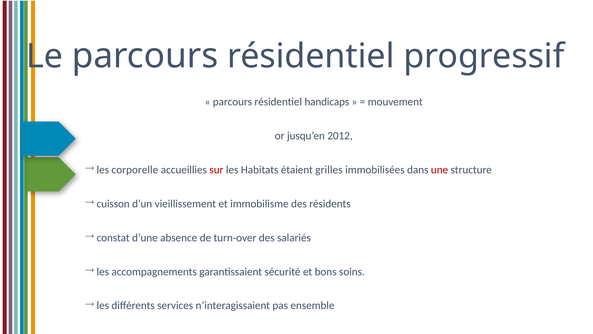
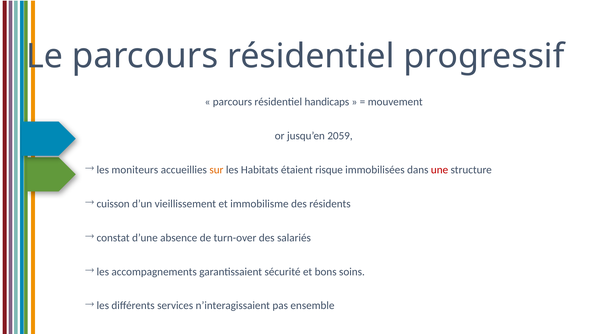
2012: 2012 -> 2059 (340, 136)
corporelle: corporelle -> moniteurs (135, 170)
sur colour: red -> orange (216, 170)
grilles: grilles -> risque (329, 170)
